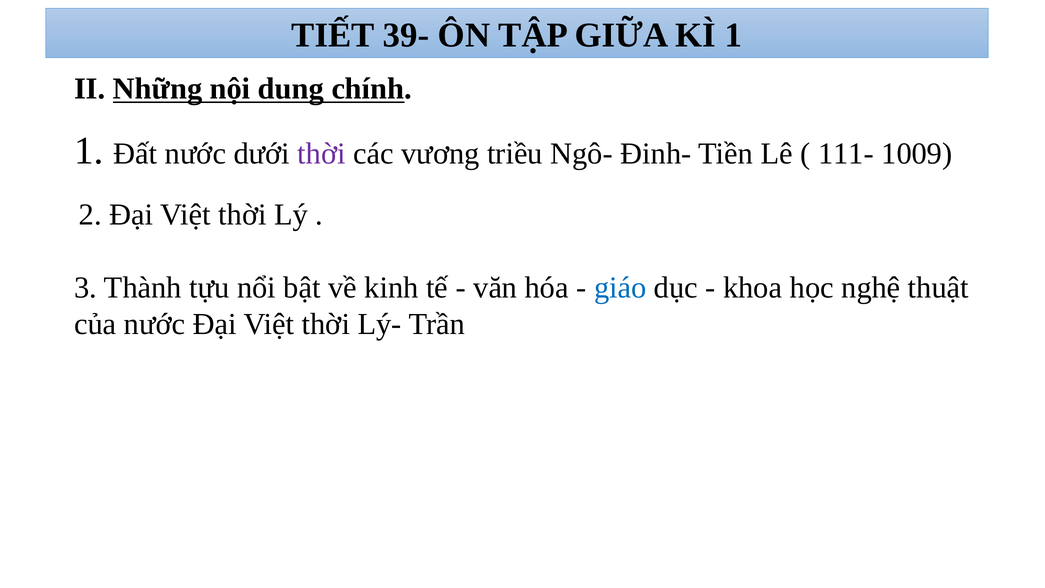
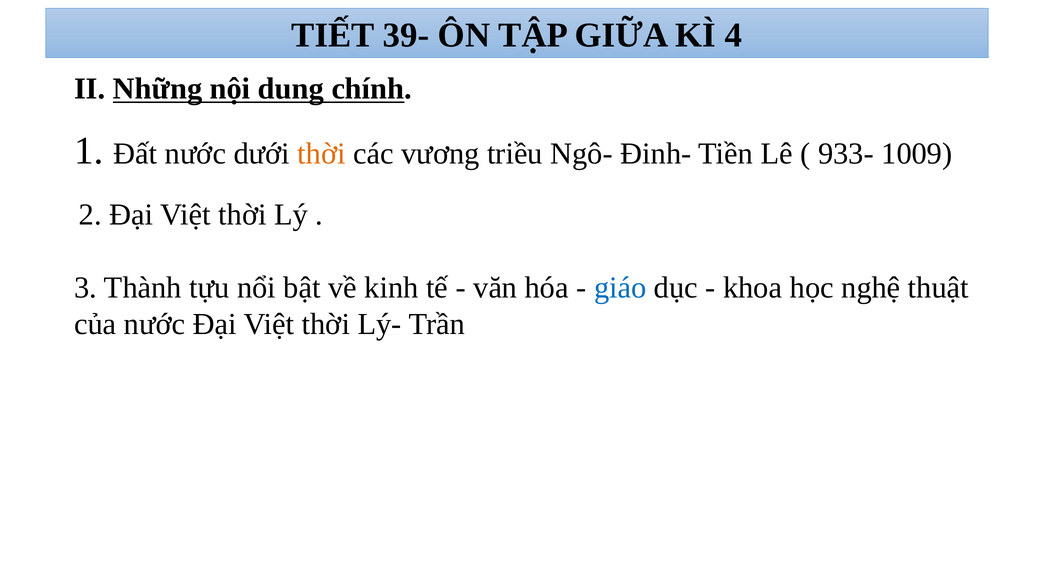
KÌ 1: 1 -> 4 (733, 35)
thời colour: purple -> orange (322, 154)
111-: 111- -> 933- (846, 154)
